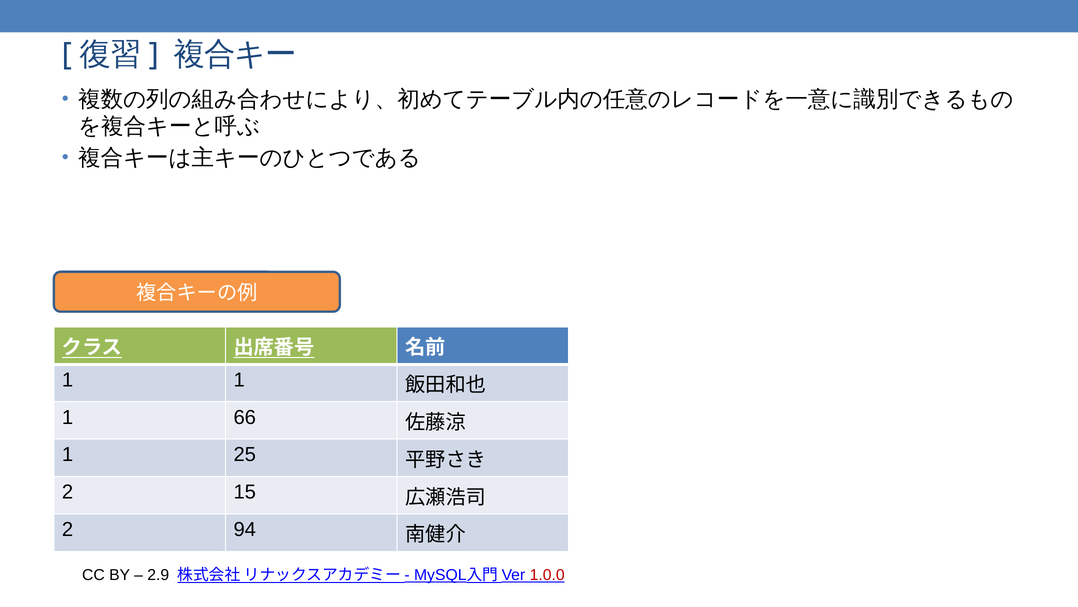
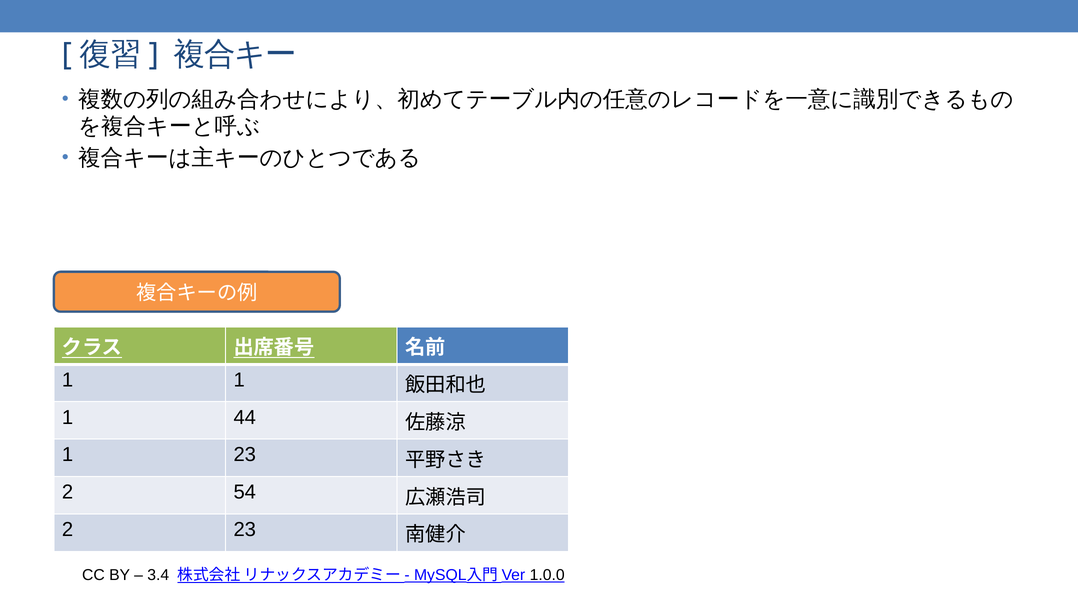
66: 66 -> 44 (245, 417)
1 25: 25 -> 23 (245, 454)
15: 15 -> 54 (245, 492)
2 94: 94 -> 23 (245, 529)
2.9: 2.9 -> 3.4 (158, 574)
1.0.0 colour: red -> black (547, 574)
